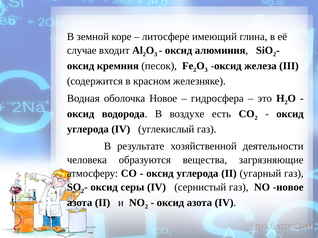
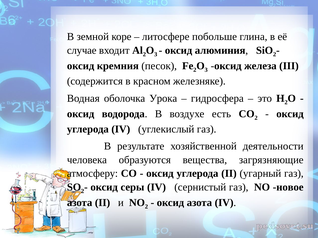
имеющий: имеющий -> побольше (214, 37)
оболочка Новое: Новое -> Урока (163, 99)
